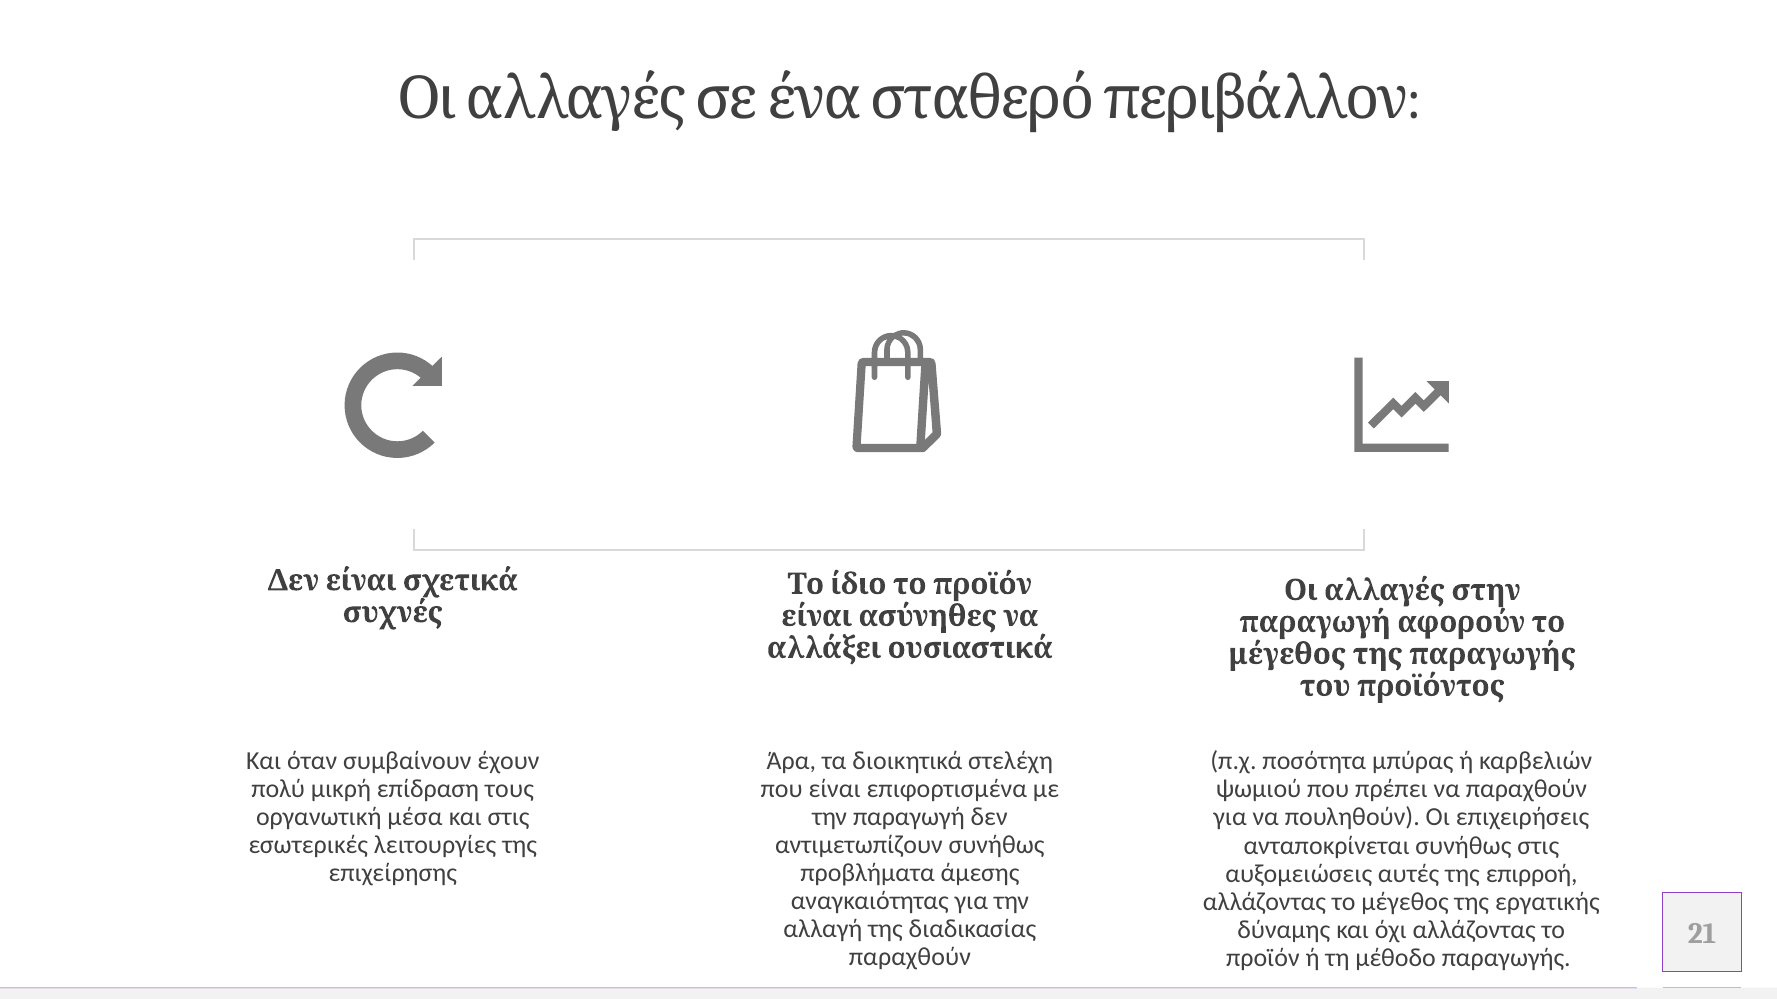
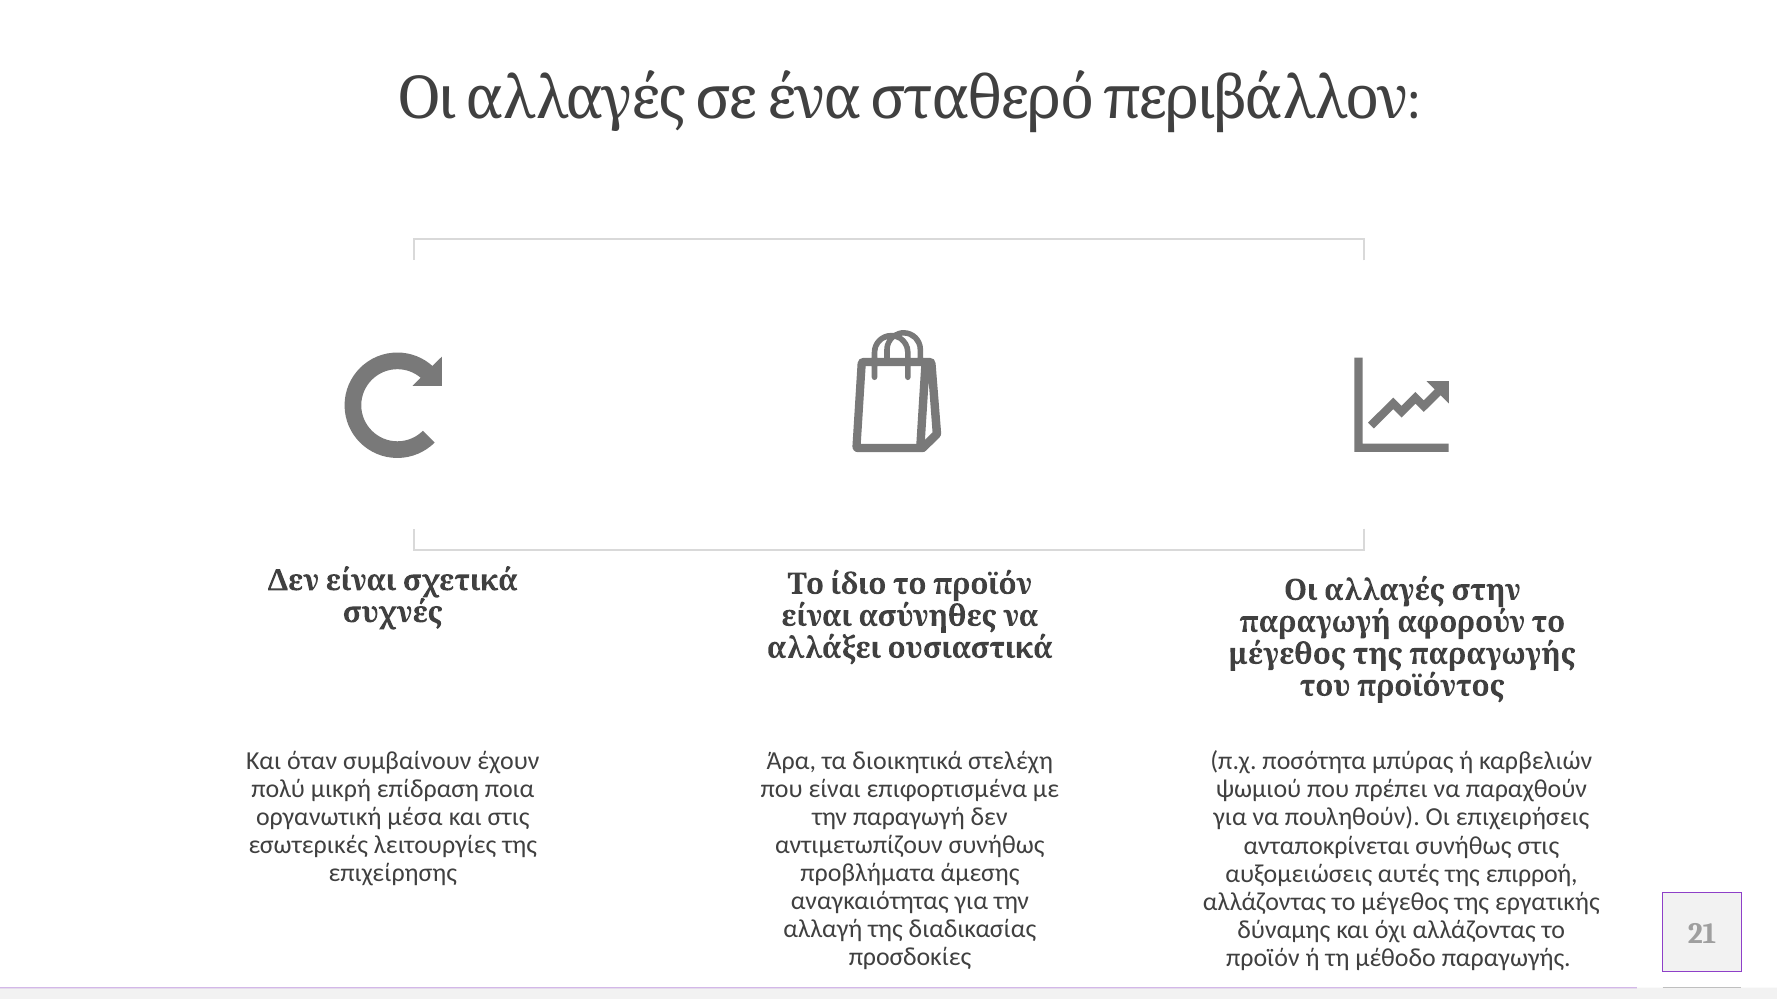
τους: τους -> ποια (510, 789)
παραχθούν: παραχθούν -> προσδοκίες (910, 958)
